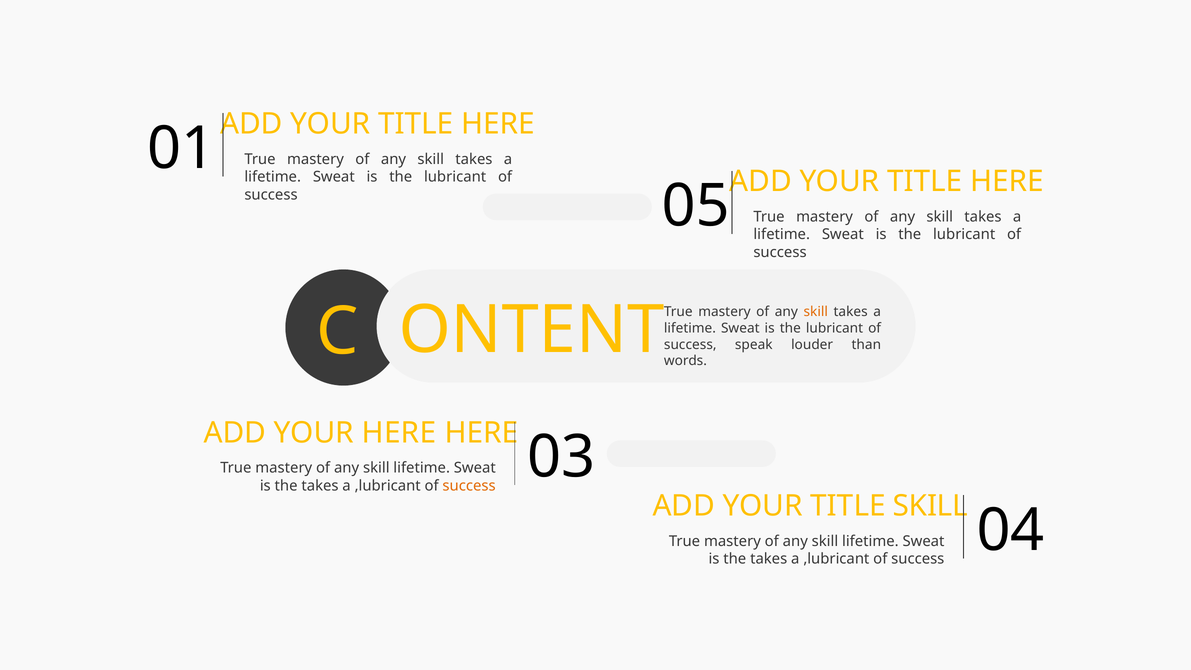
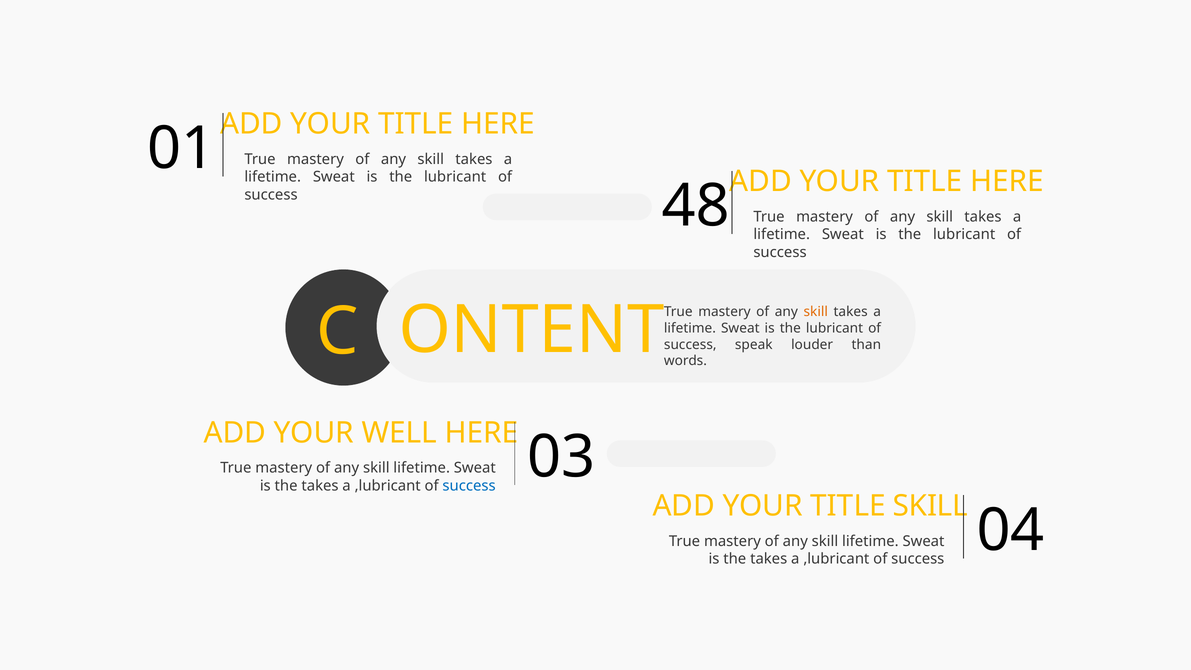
05: 05 -> 48 (696, 206)
YOUR HERE: HERE -> WELL (399, 433)
success colour: orange -> blue (469, 486)
